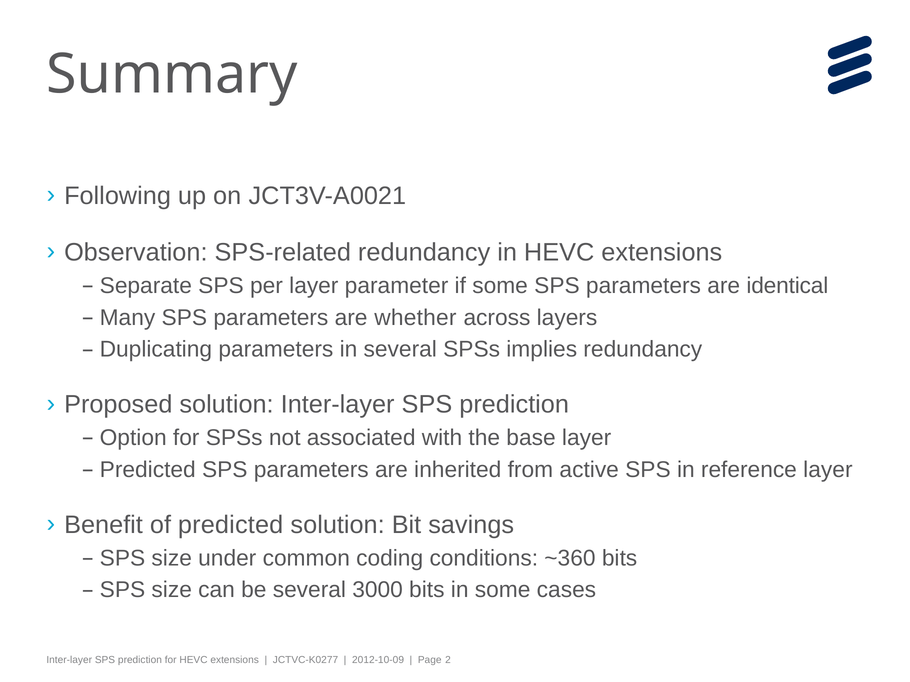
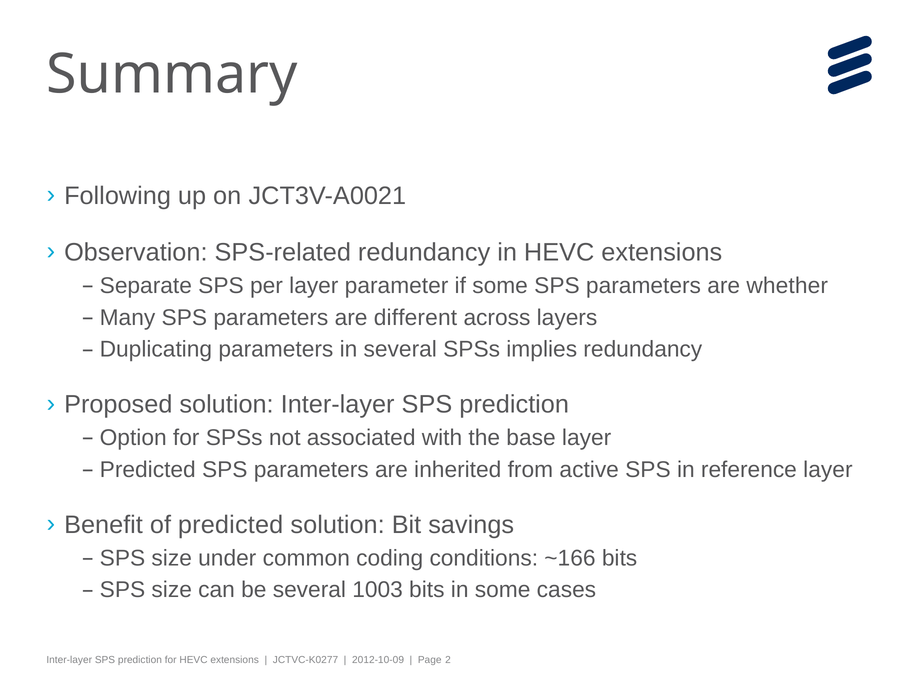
identical: identical -> whether (787, 286)
whether: whether -> different (415, 318)
~360: ~360 -> ~166 (570, 558)
3000: 3000 -> 1003 (378, 590)
